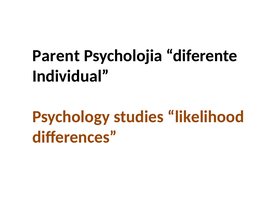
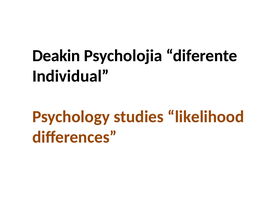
Parent: Parent -> Deakin (56, 56)
